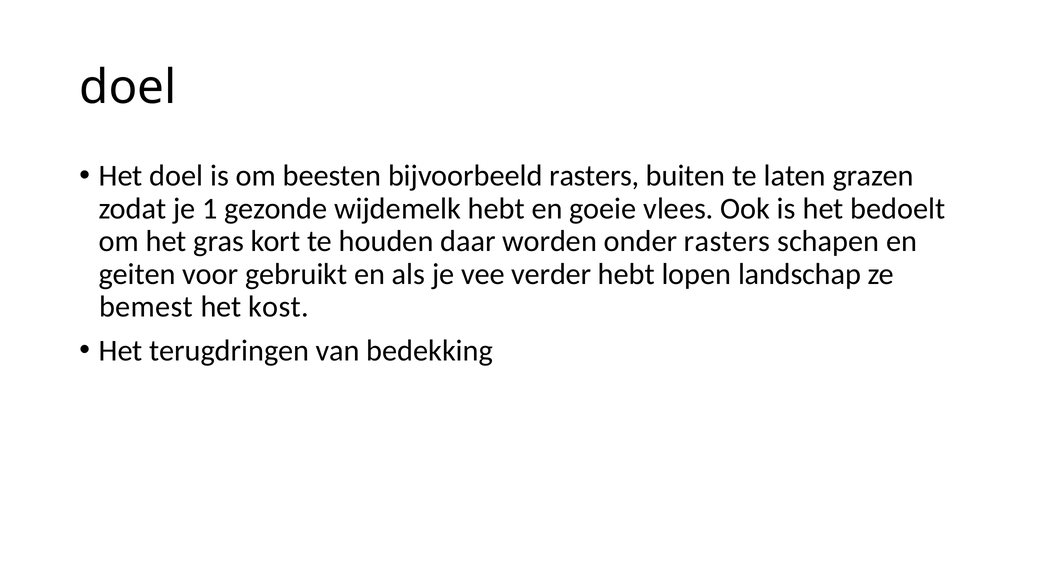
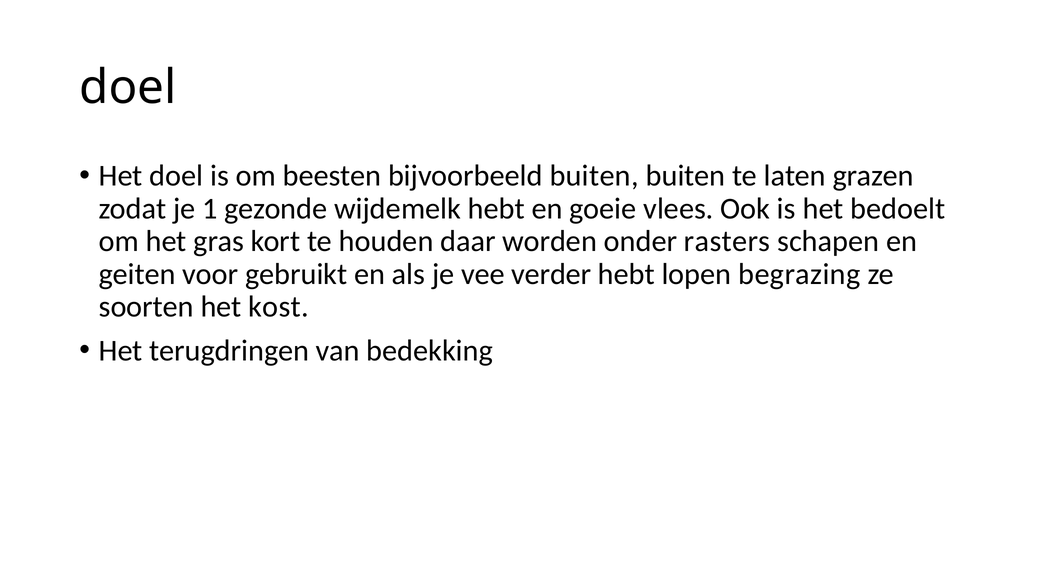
bijvoorbeeld rasters: rasters -> buiten (594, 176)
landschap: landschap -> begrazing (799, 274)
bemest: bemest -> soorten (146, 307)
